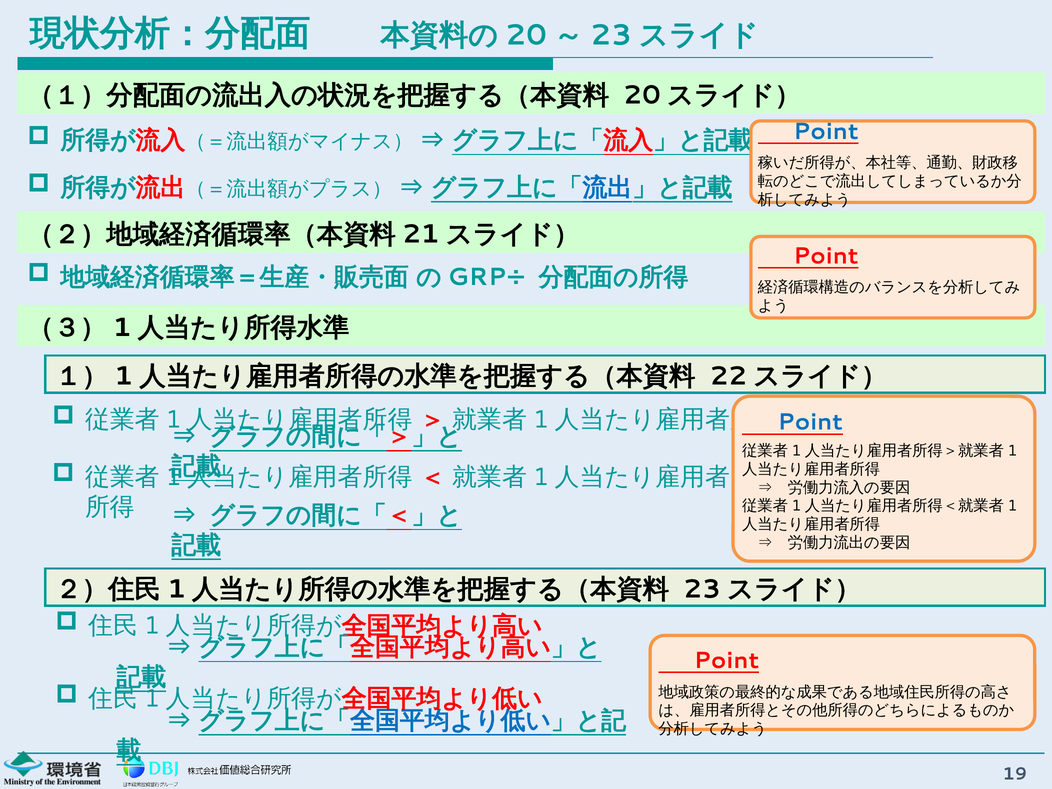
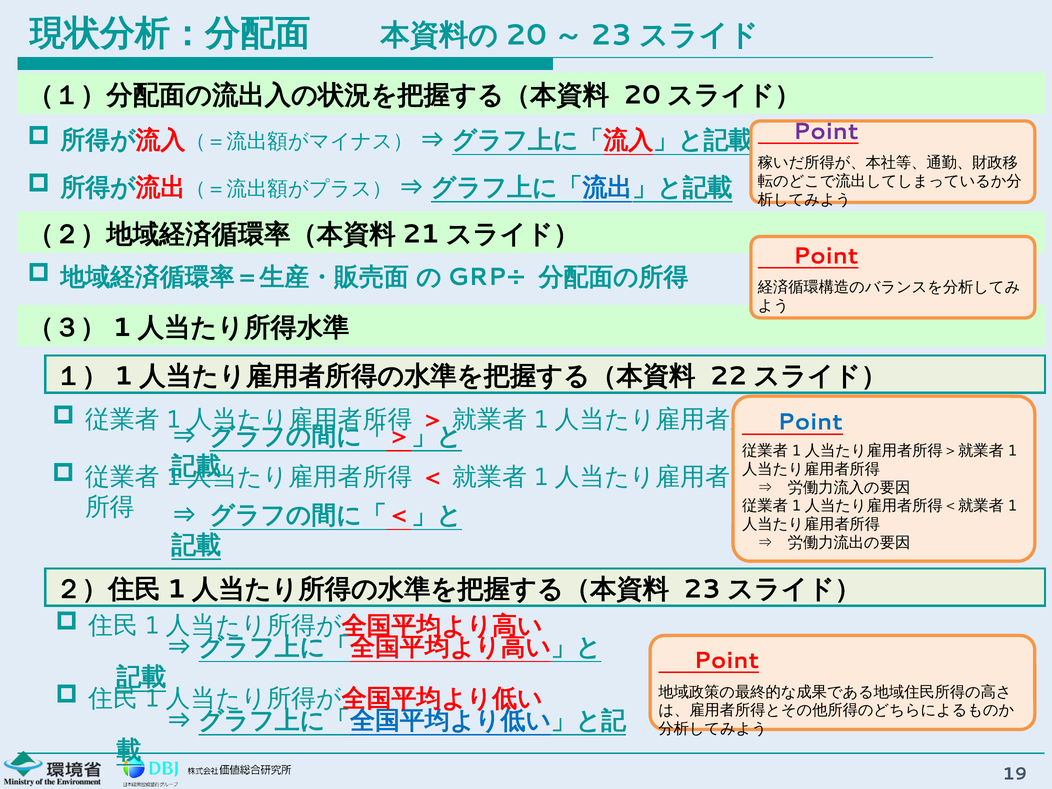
Point colour: blue -> purple (826, 131)
